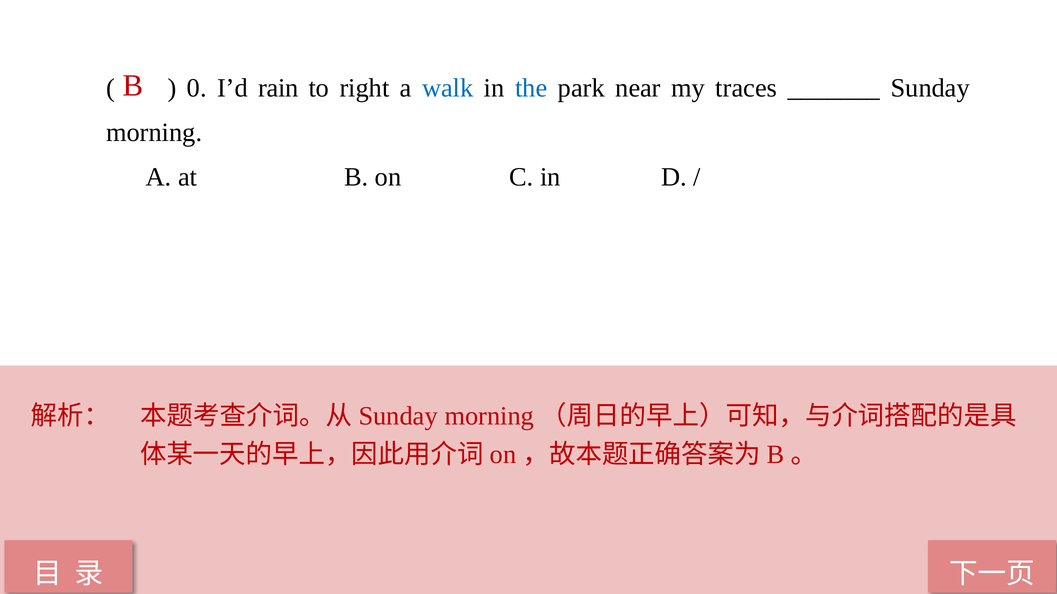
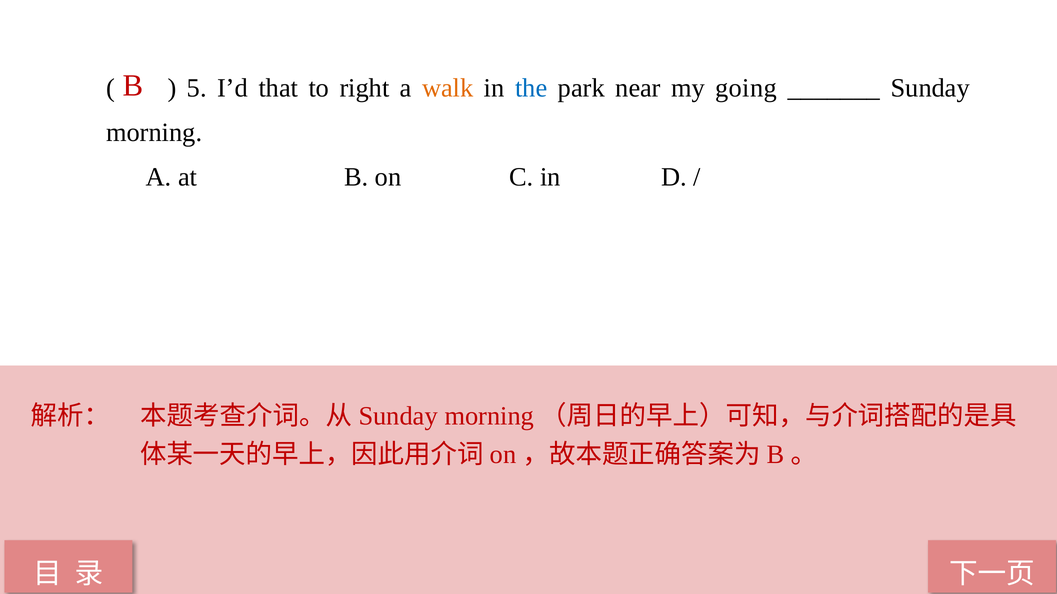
0: 0 -> 5 (197, 88)
rain: rain -> that (278, 88)
walk colour: blue -> orange (448, 88)
traces: traces -> going (746, 88)
